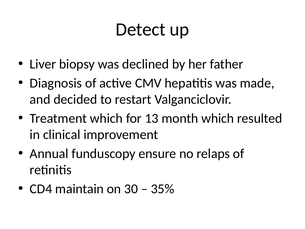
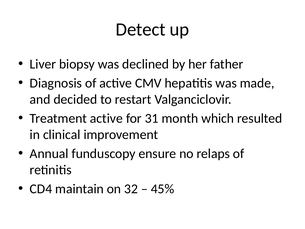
Treatment which: which -> active (106, 118)
13: 13 -> 31 (152, 118)
30: 30 -> 32 (131, 189)
35%: 35% -> 45% (163, 189)
